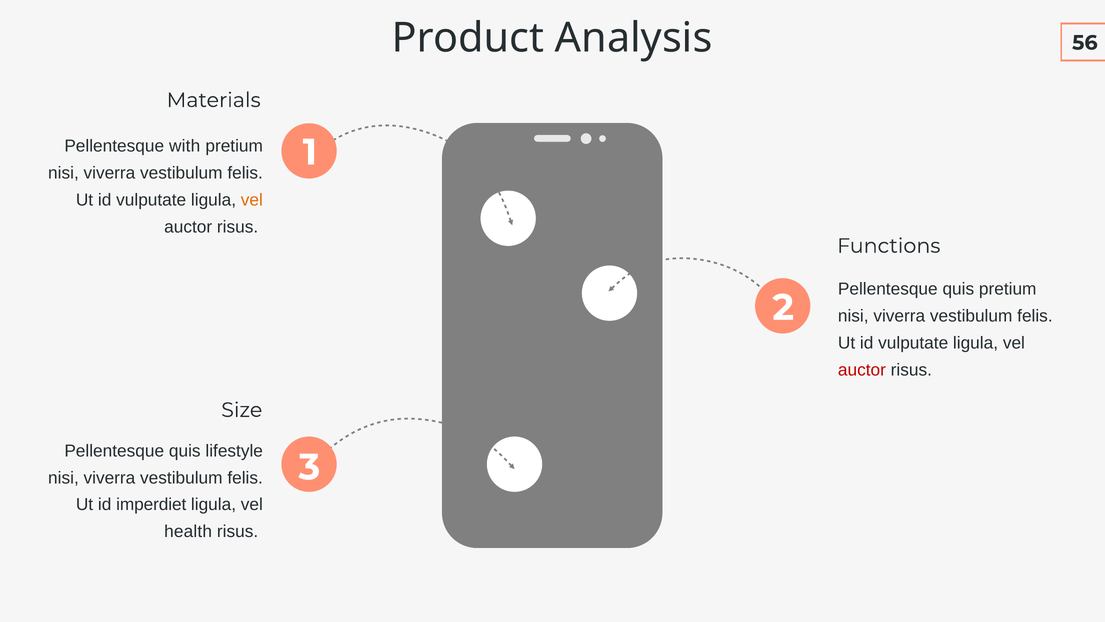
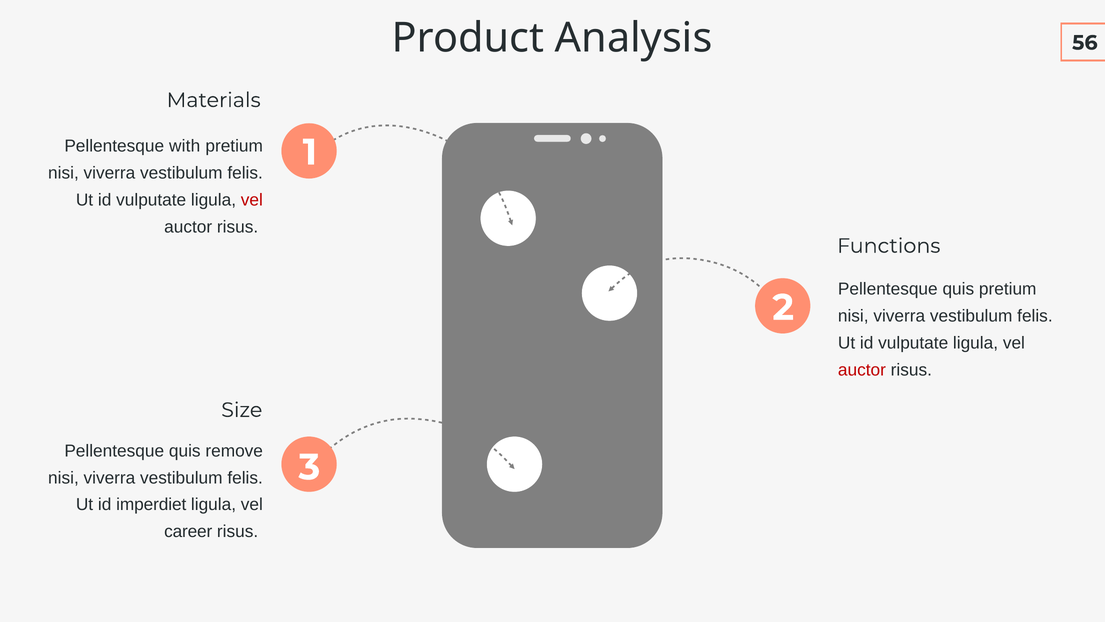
vel colour: orange -> red (252, 200)
lifestyle: lifestyle -> remove (234, 451)
health: health -> career (188, 531)
